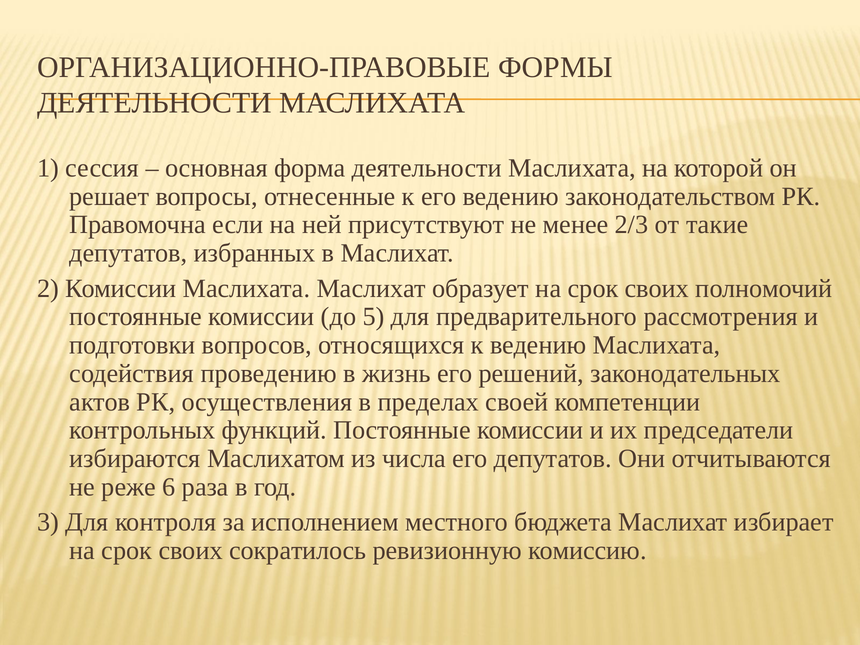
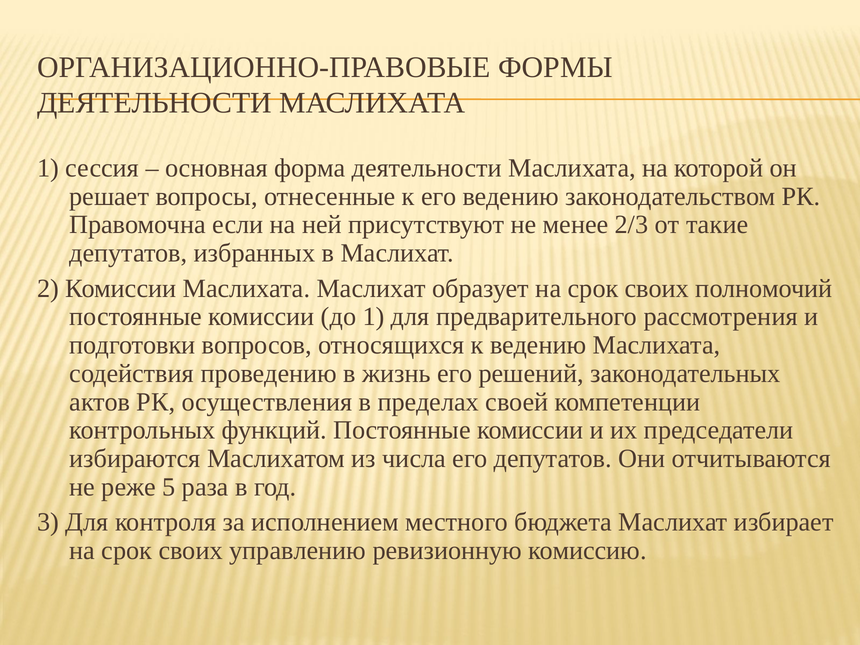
до 5: 5 -> 1 (374, 317)
6: 6 -> 5 (169, 487)
сократилось: сократилось -> управлению (298, 551)
